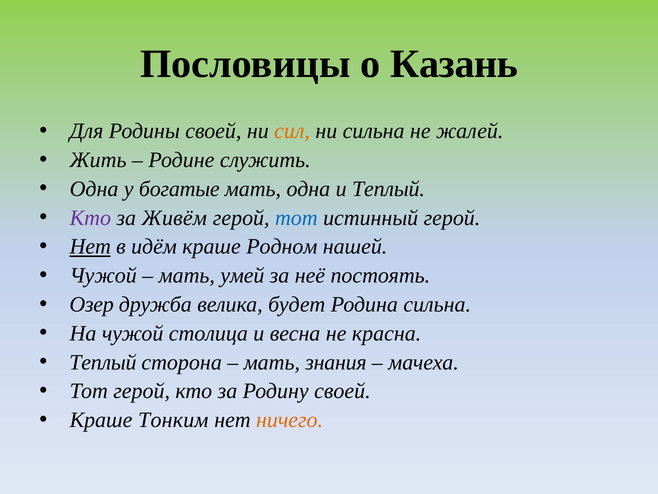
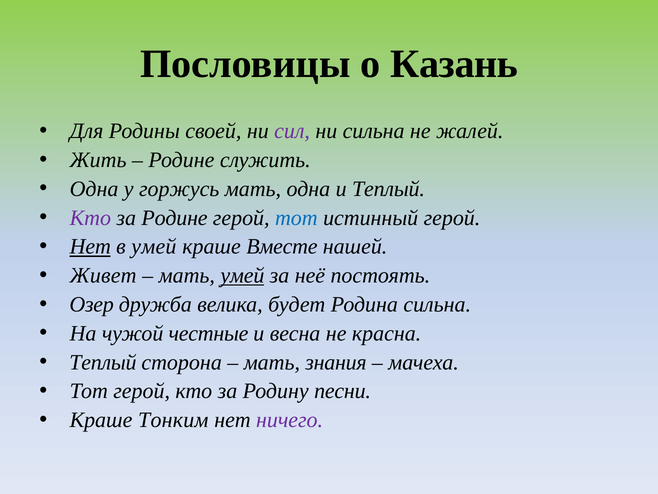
сил colour: orange -> purple (292, 131)
богатые: богатые -> горжусь (179, 189)
за Живём: Живём -> Родине (175, 218)
в идём: идём -> умей (154, 246)
Родном: Родном -> Вместе (282, 246)
Чужой: Чужой -> Живет (103, 275)
умей underline: none -> present (242, 275)
столица: столица -> честные (209, 333)
Родину своей: своей -> песни (343, 391)
ничего colour: orange -> purple (290, 420)
